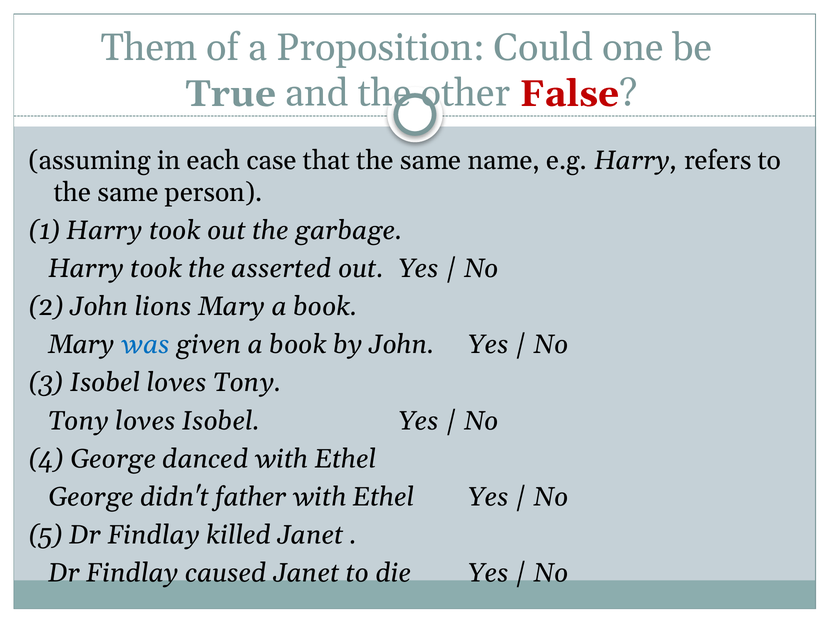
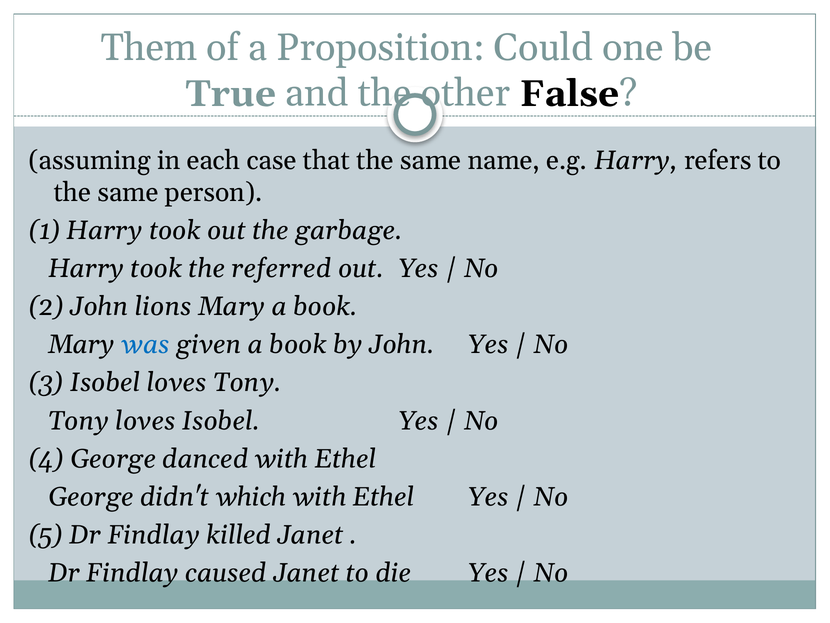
False colour: red -> black (569, 94)
asserted: asserted -> referred (281, 268)
father: father -> which (251, 497)
